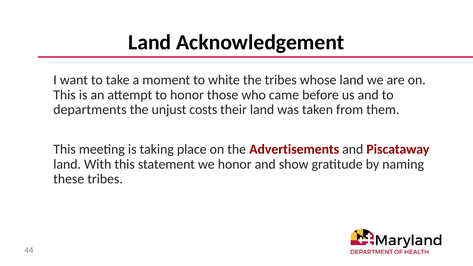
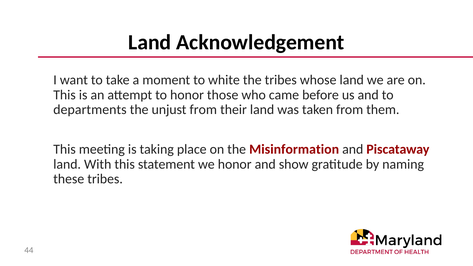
unjust costs: costs -> from (203, 110)
Advertisements: Advertisements -> Misinformation (294, 149)
